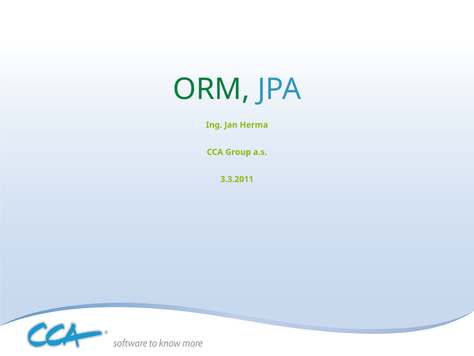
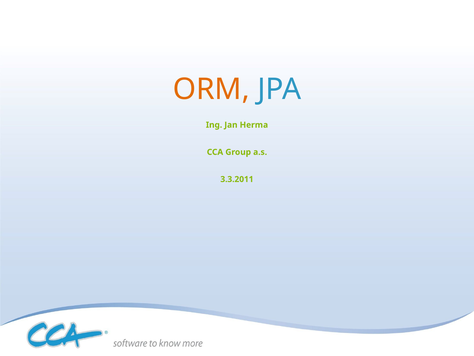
ORM colour: green -> orange (211, 89)
